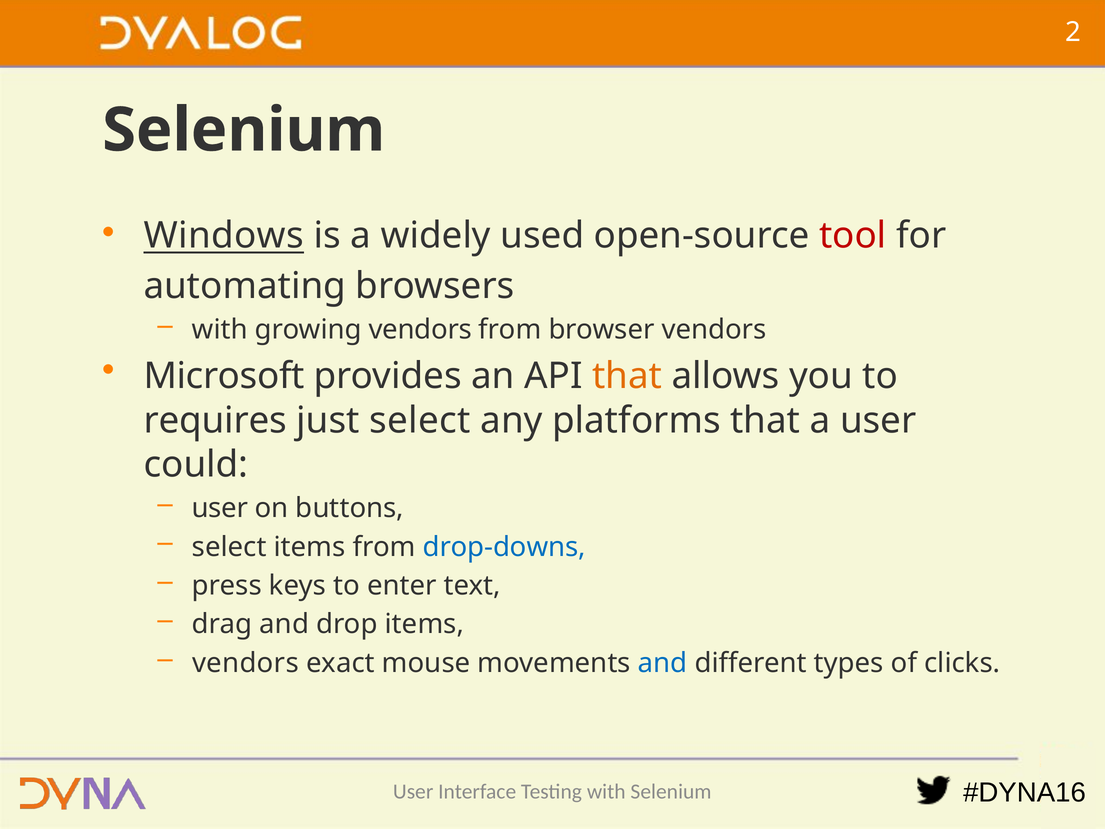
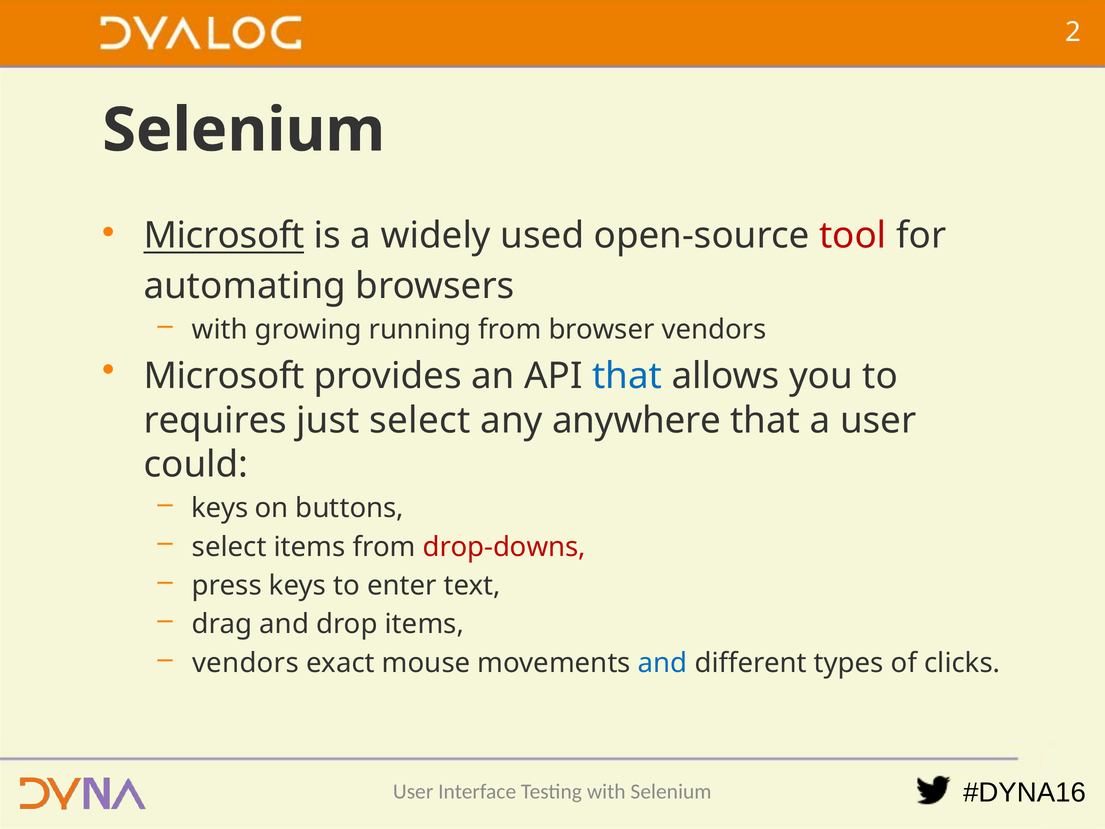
Windows: Windows -> Microsoft (224, 236)
growing vendors: vendors -> running (420, 329)
that colour: orange -> blue (627, 376)
platforms: platforms -> anywhere (637, 420)
user: user -> keys (220, 508)
drop-downs colour: blue -> red (504, 547)
